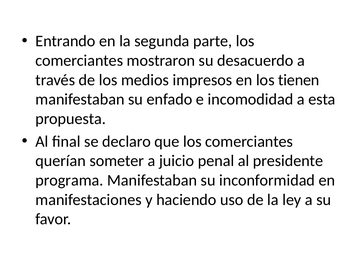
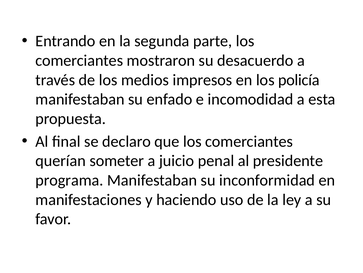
tienen: tienen -> policía (299, 80)
